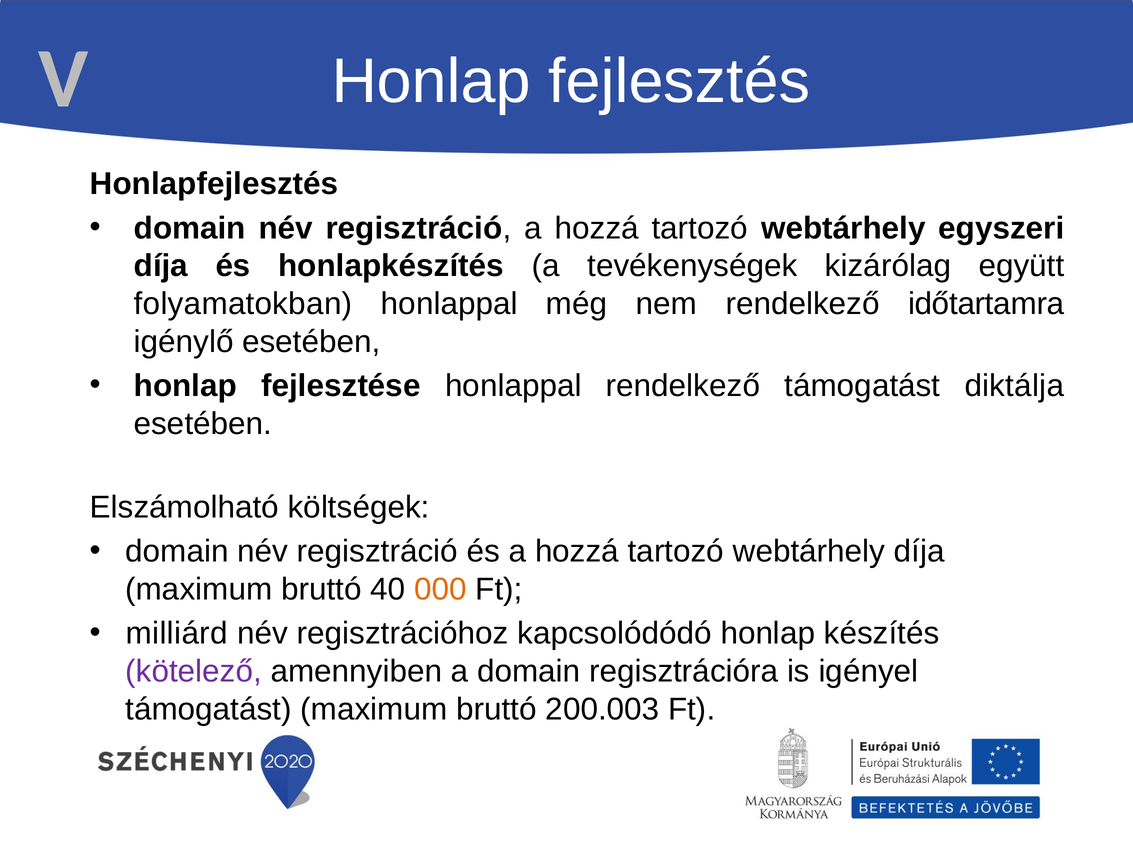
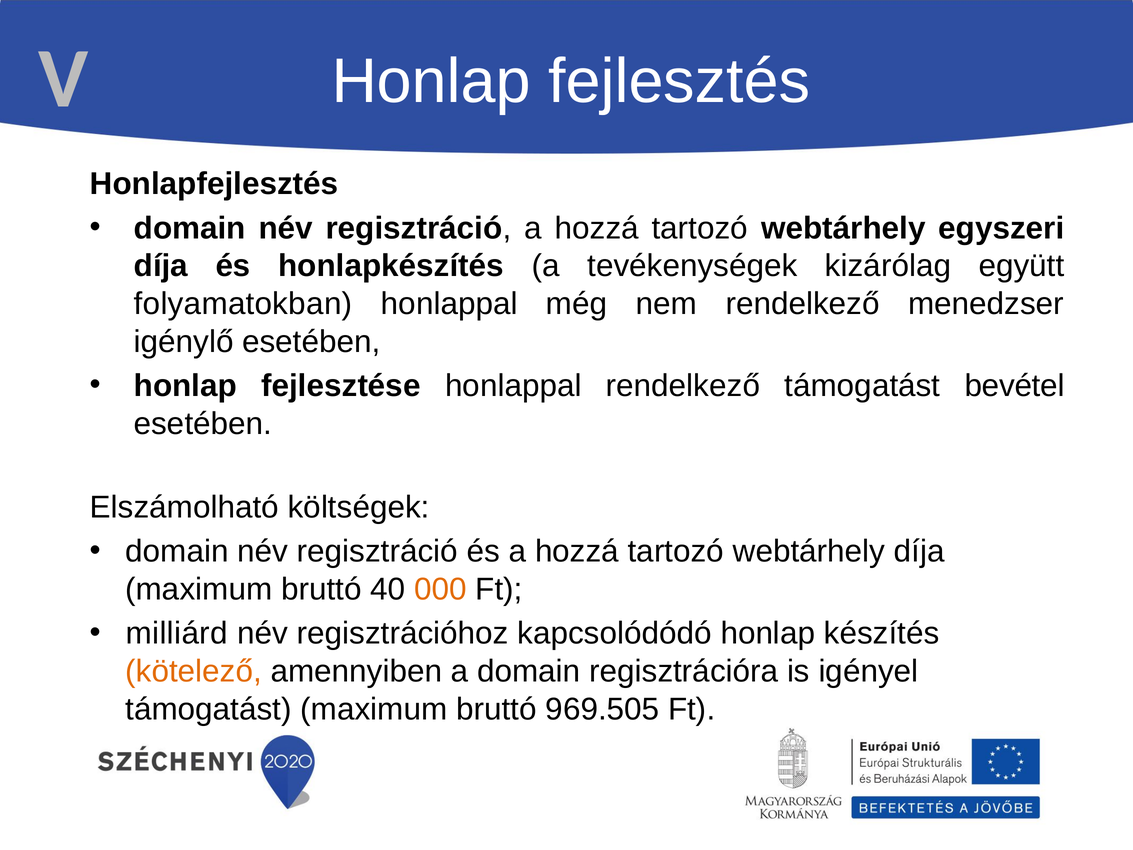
időtartamra: időtartamra -> menedzser (986, 304)
diktálja: diktálja -> bevétel (1015, 386)
kötelező colour: purple -> orange (194, 671)
200.003: 200.003 -> 969.505 (602, 709)
